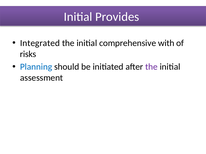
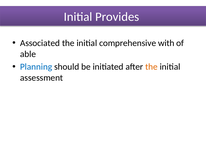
Integrated: Integrated -> Associated (40, 43)
risks: risks -> able (28, 54)
the colour: purple -> orange (151, 67)
